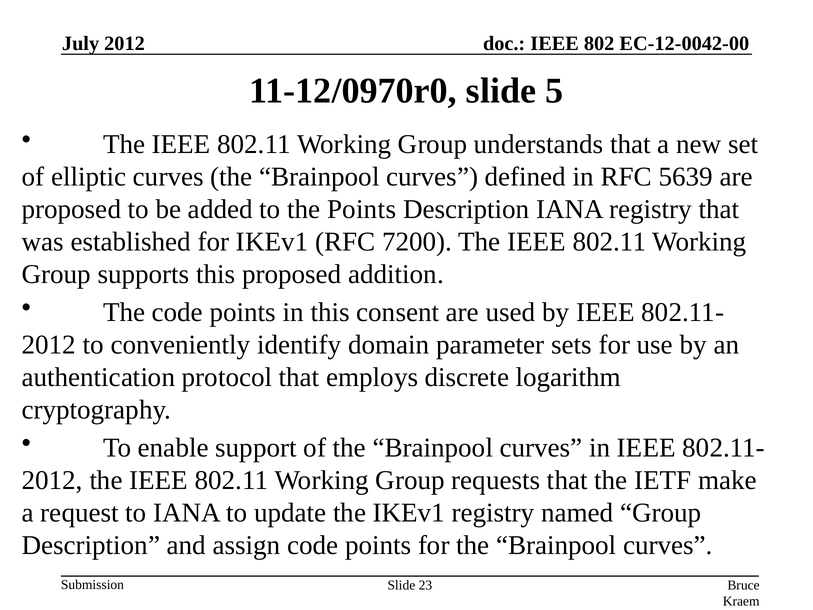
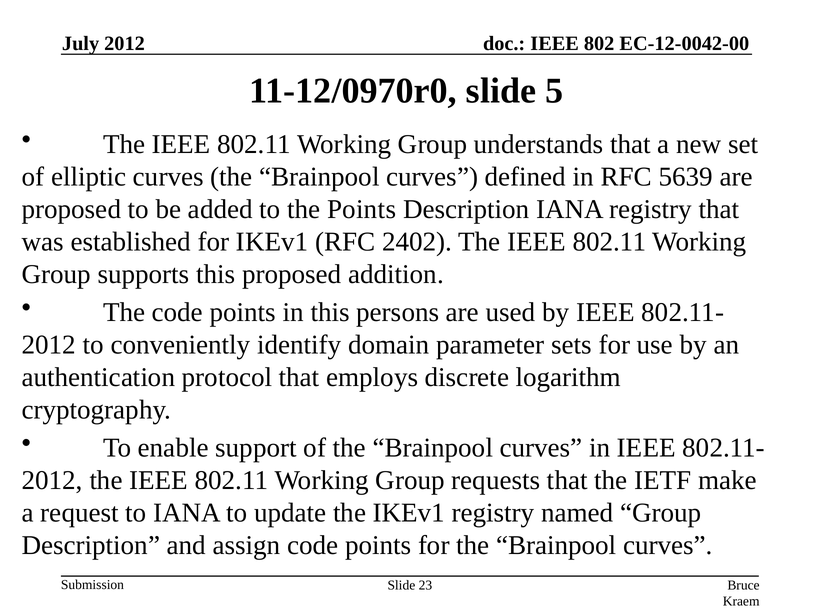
7200: 7200 -> 2402 (417, 242)
consent: consent -> persons (398, 312)
